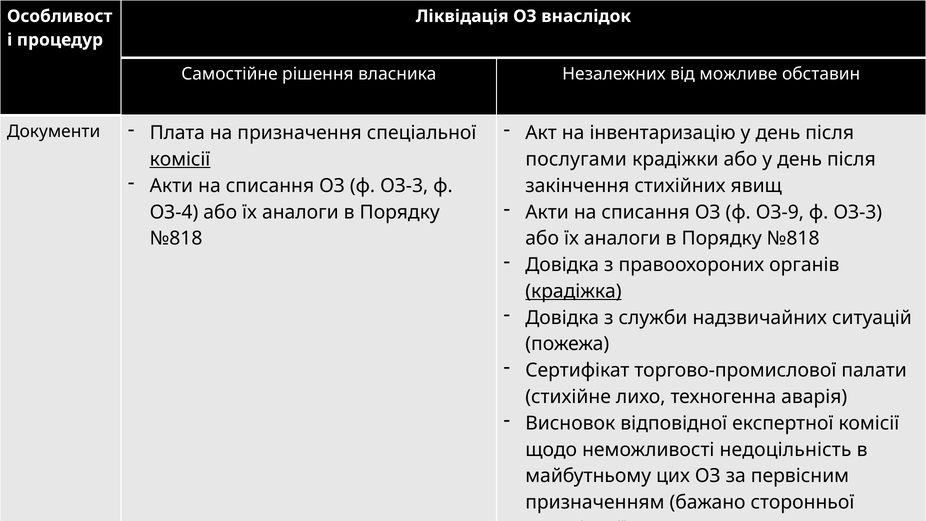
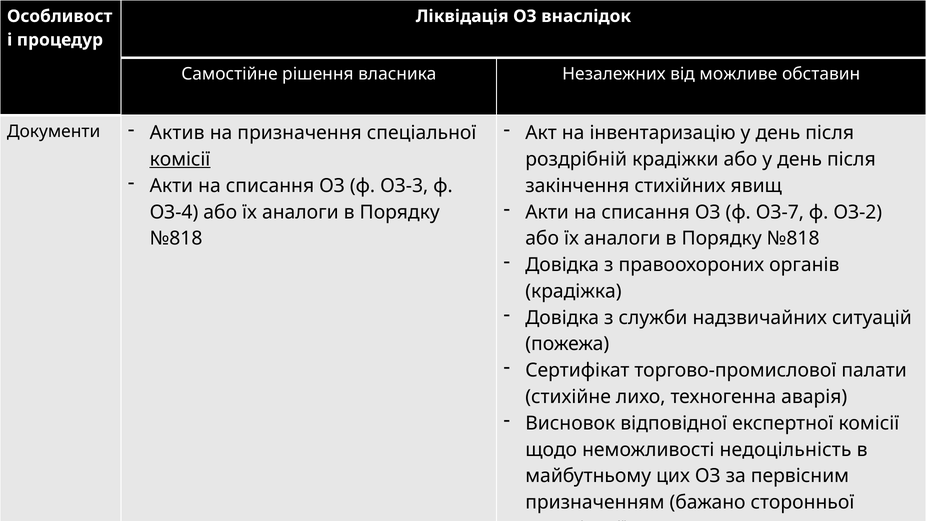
Плата: Плата -> Актив (177, 133)
послугами: послугами -> роздрібній (576, 159)
ОЗ-9: ОЗ-9 -> ОЗ-7 (780, 212)
ОЗ-3: ОЗ-3 -> ОЗ-2 (858, 212)
крадіжка underline: present -> none (573, 291)
